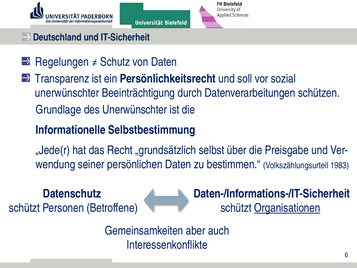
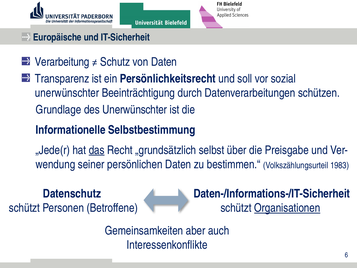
Deutschland: Deutschland -> Europäische (57, 37)
Regelungen: Regelungen -> Verarbeitung (62, 62)
das underline: none -> present (97, 150)
